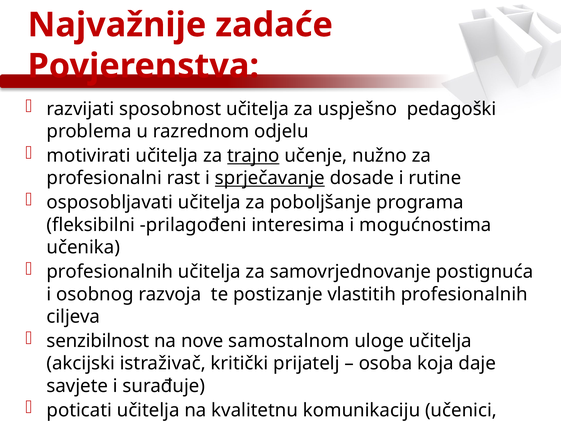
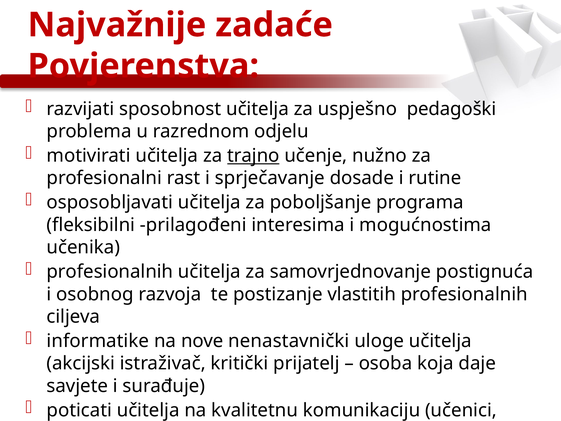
sprječavanje underline: present -> none (270, 178)
senzibilnost: senzibilnost -> informatike (98, 341)
samostalnom: samostalnom -> nenastavnički (289, 341)
